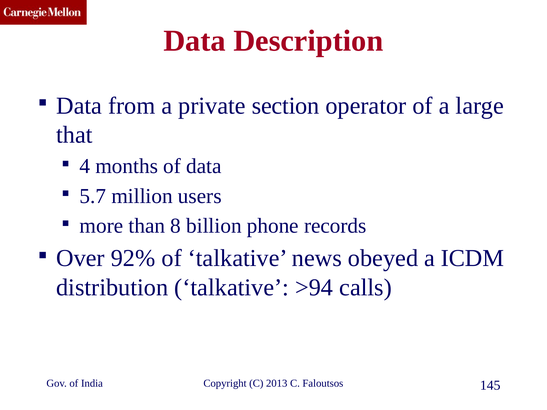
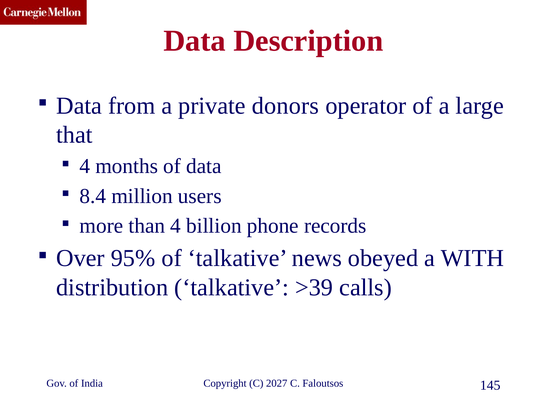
section: section -> donors (285, 106)
5.7: 5.7 -> 8.4 (93, 196)
than 8: 8 -> 4 (176, 226)
92%: 92% -> 95% (133, 258)
ICDM: ICDM -> WITH (472, 258)
>94: >94 -> >39 (314, 288)
2013: 2013 -> 2027 (277, 384)
